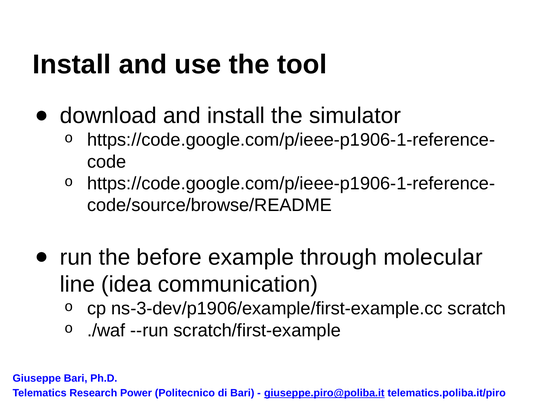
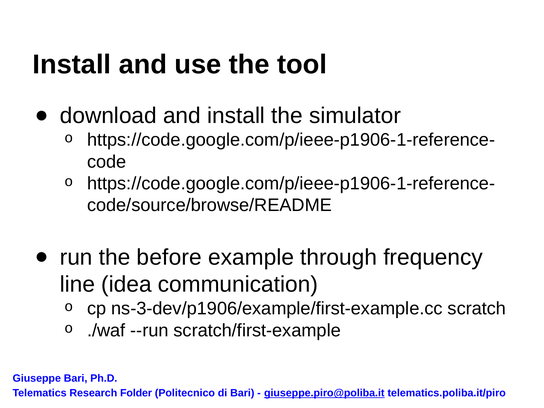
molecular: molecular -> frequency (433, 257)
Power: Power -> Folder (136, 393)
